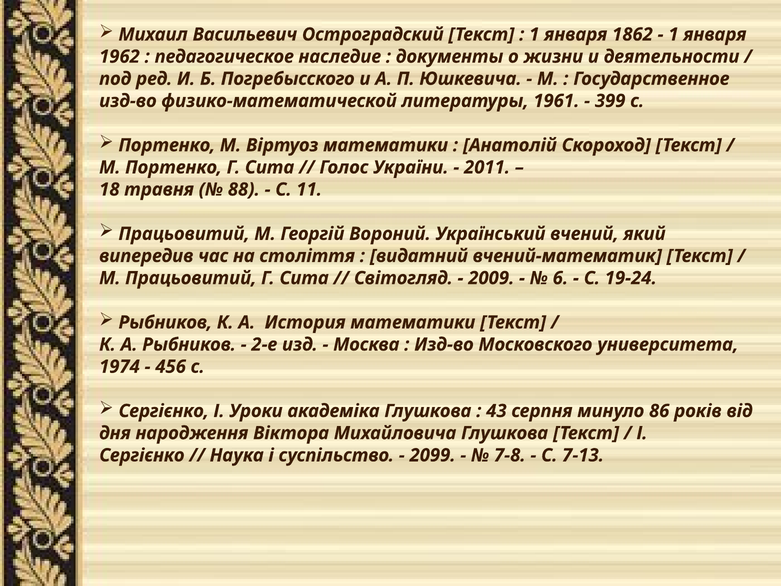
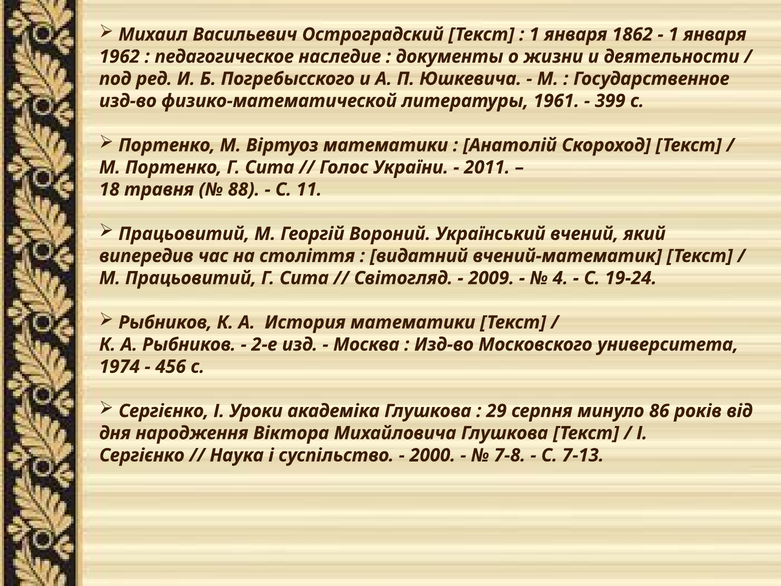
6: 6 -> 4 (560, 278)
43: 43 -> 29 (496, 411)
2099: 2099 -> 2000 (433, 455)
